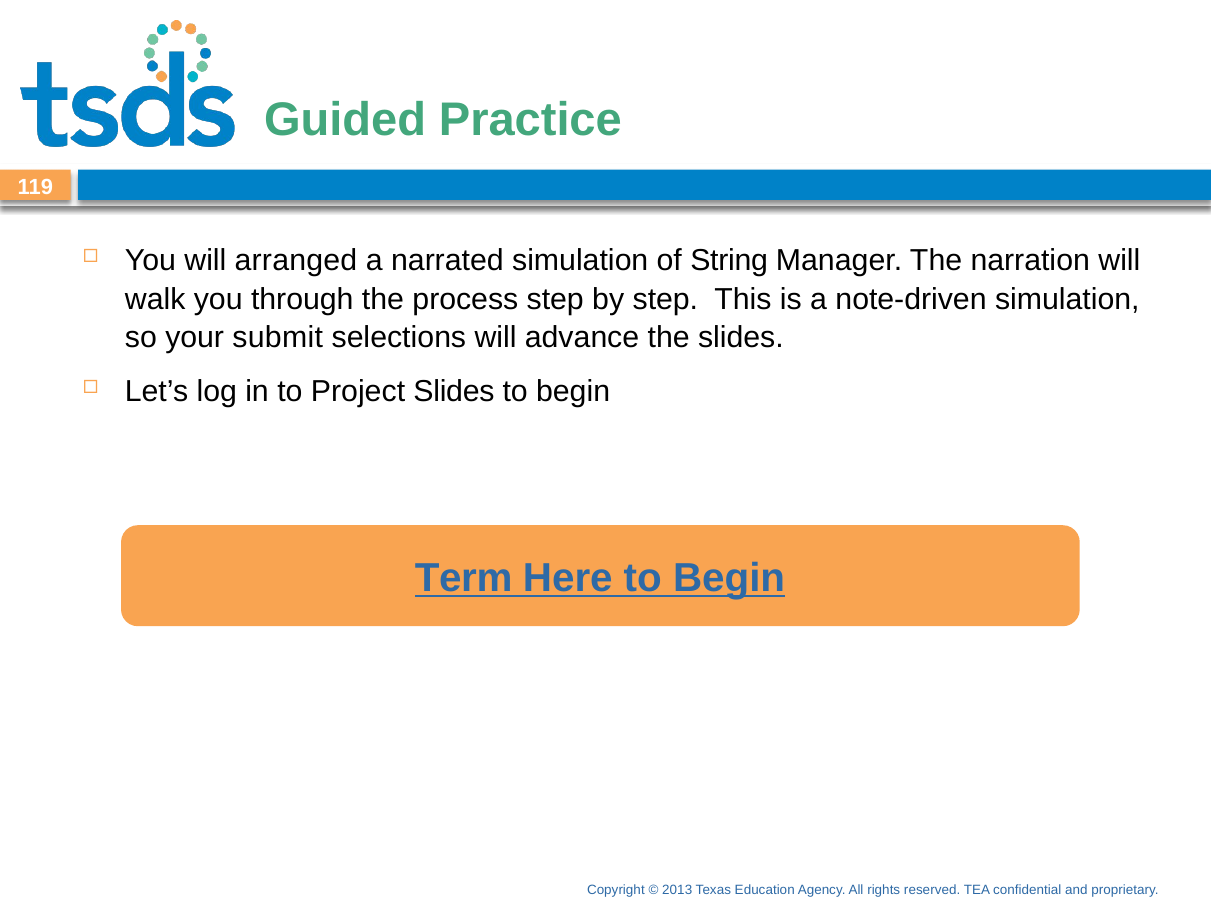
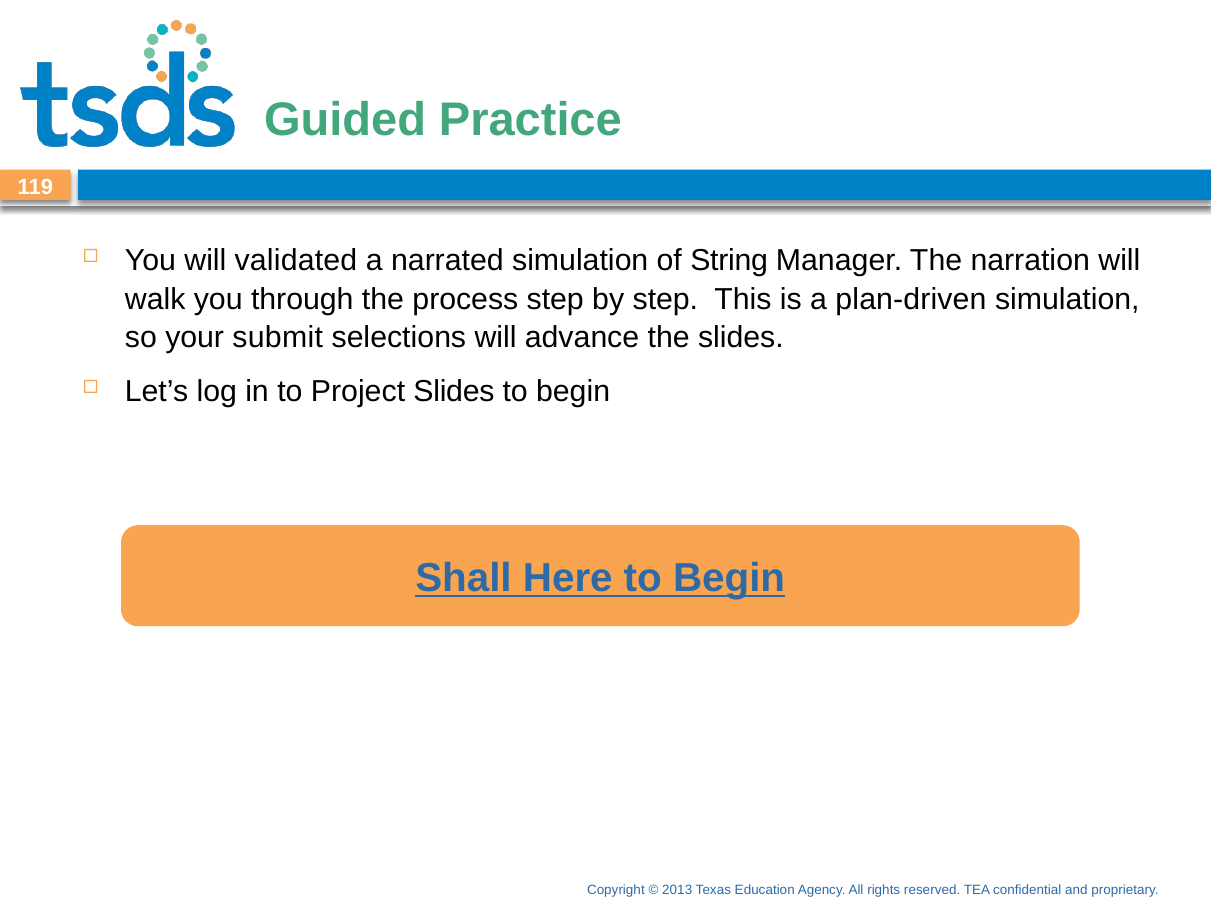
arranged: arranged -> validated (296, 260)
note-driven: note-driven -> plan-driven (911, 299)
Term: Term -> Shall (464, 578)
